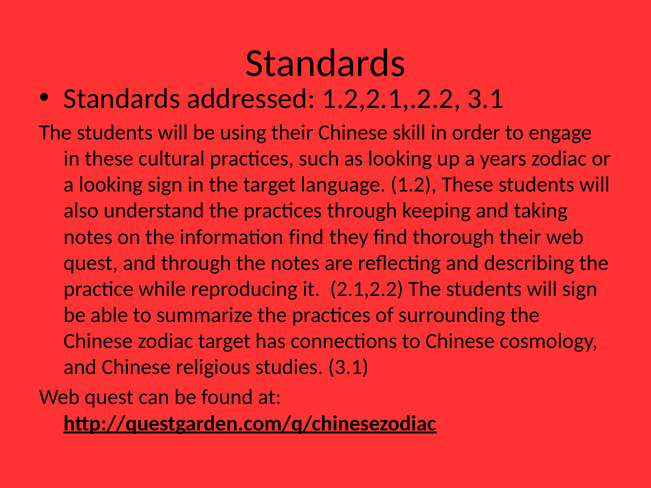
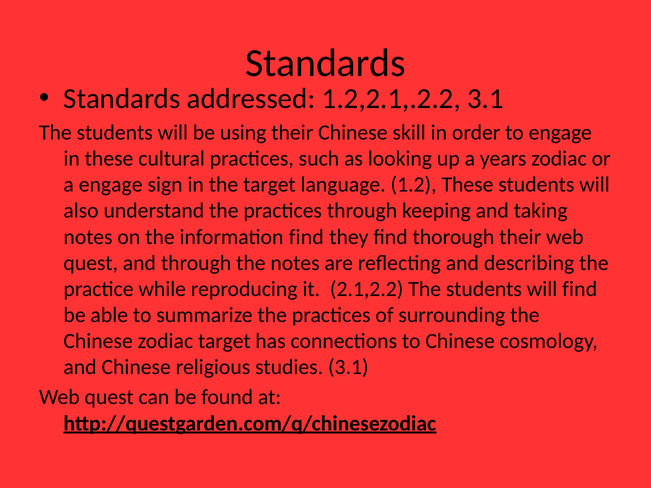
a looking: looking -> engage (111, 185)
will sign: sign -> find (580, 289)
